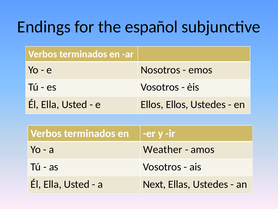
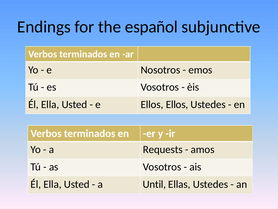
Weather: Weather -> Requests (163, 149)
Next: Next -> Until (154, 184)
